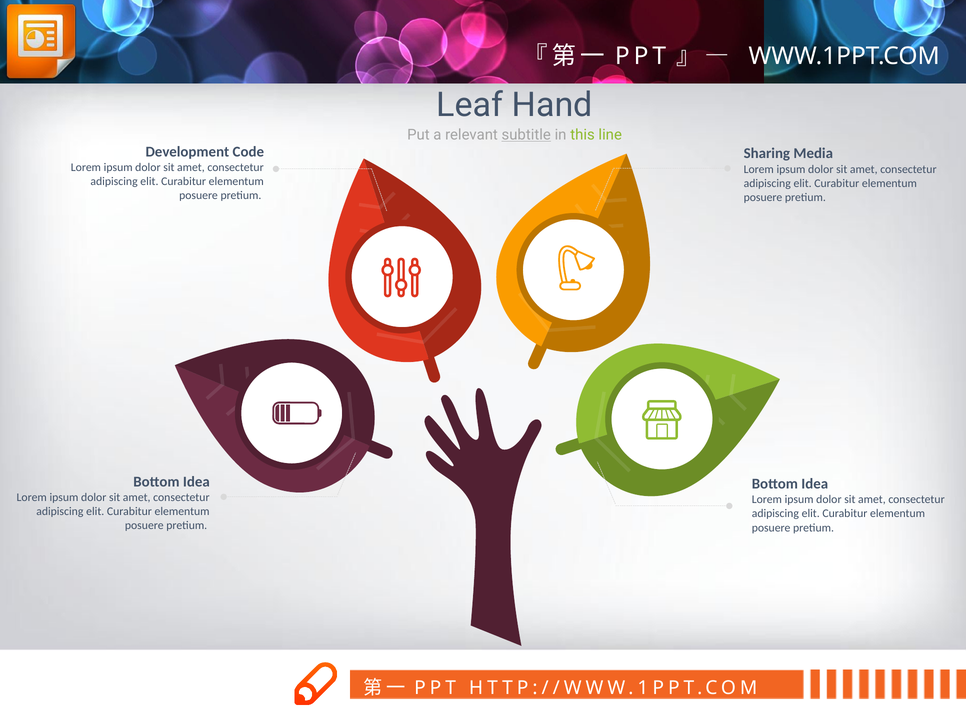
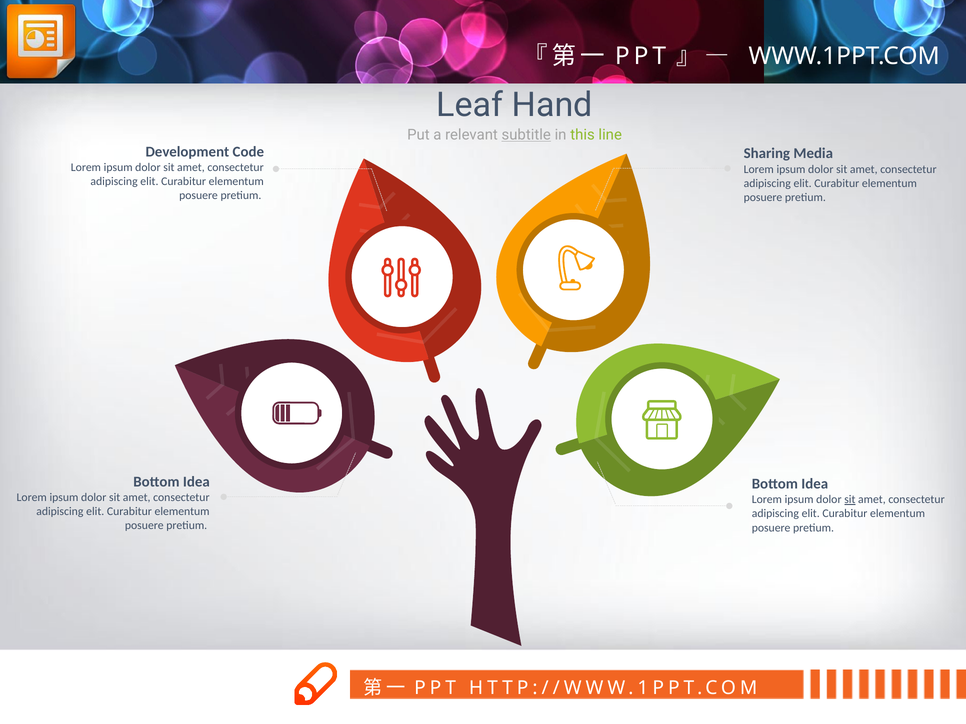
sit underline: none -> present (850, 500)
